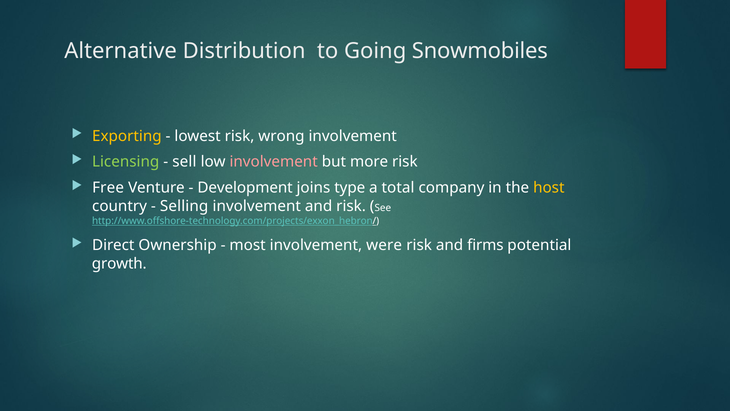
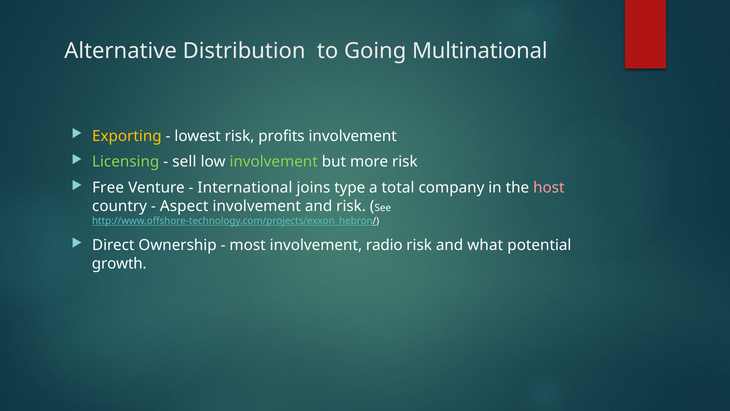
Snowmobiles: Snowmobiles -> Multinational (480, 51)
wrong: wrong -> profits (281, 136)
involvement colour: pink -> light green (274, 162)
Development: Development -> International (245, 188)
host colour: yellow -> pink (549, 188)
Selling: Selling -> Aspect (184, 206)
were: were -> radio (384, 245)
firms: firms -> what (485, 245)
